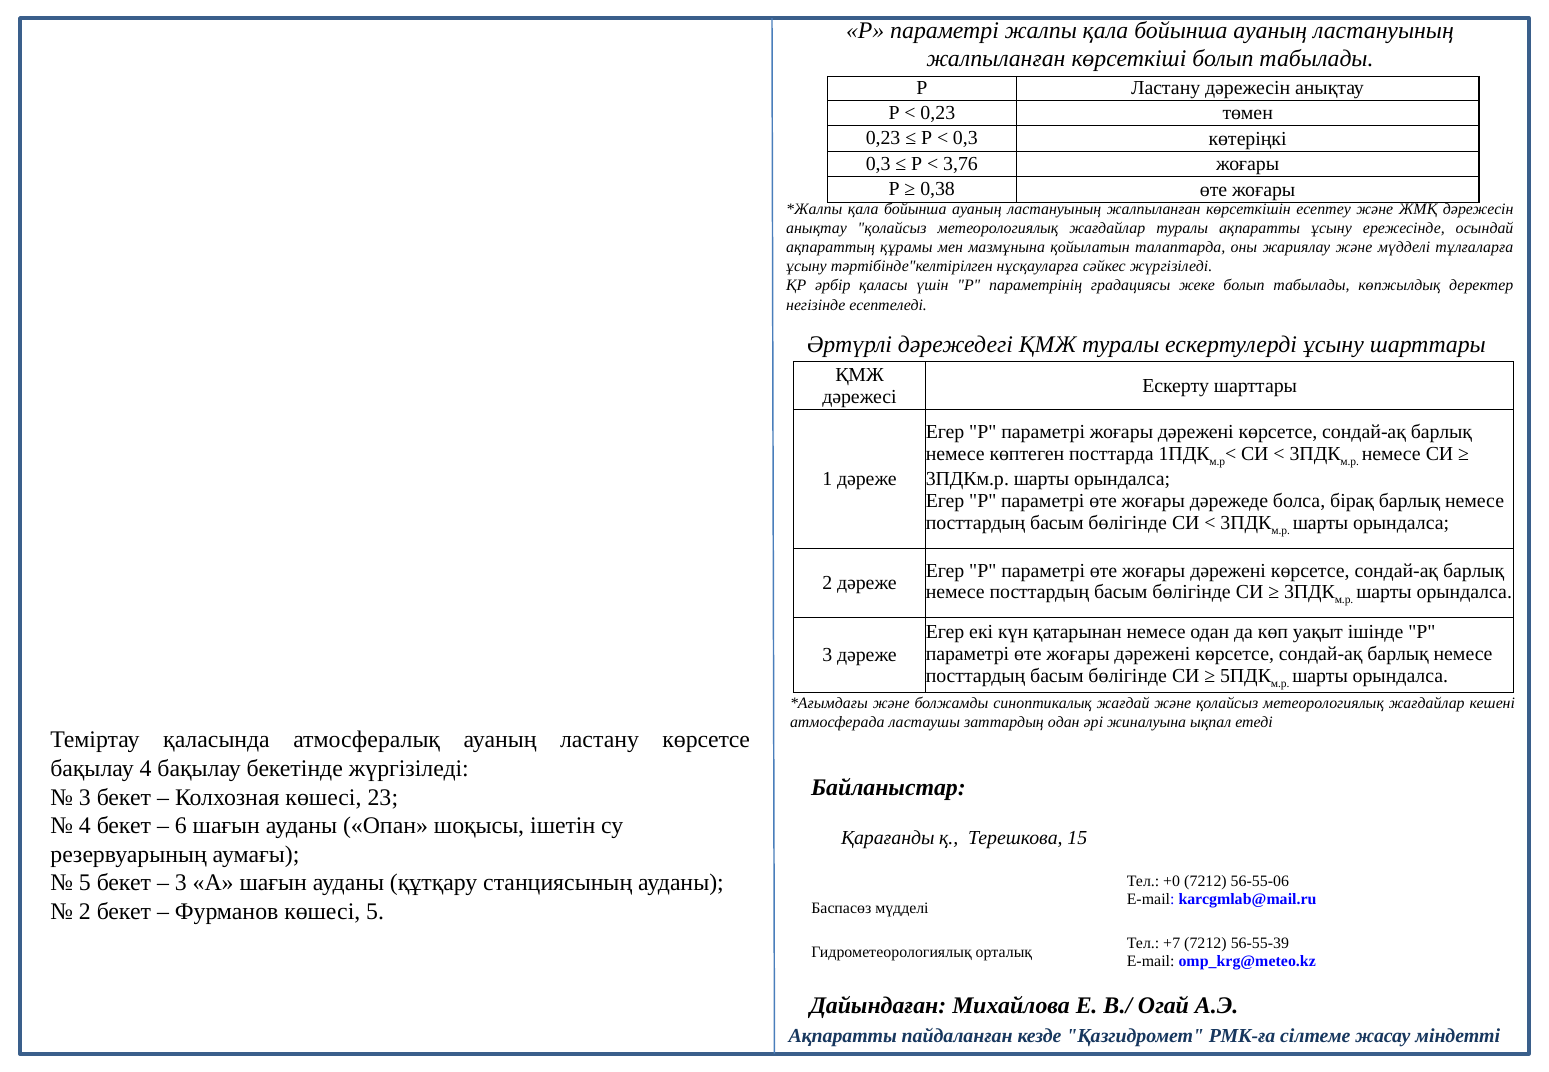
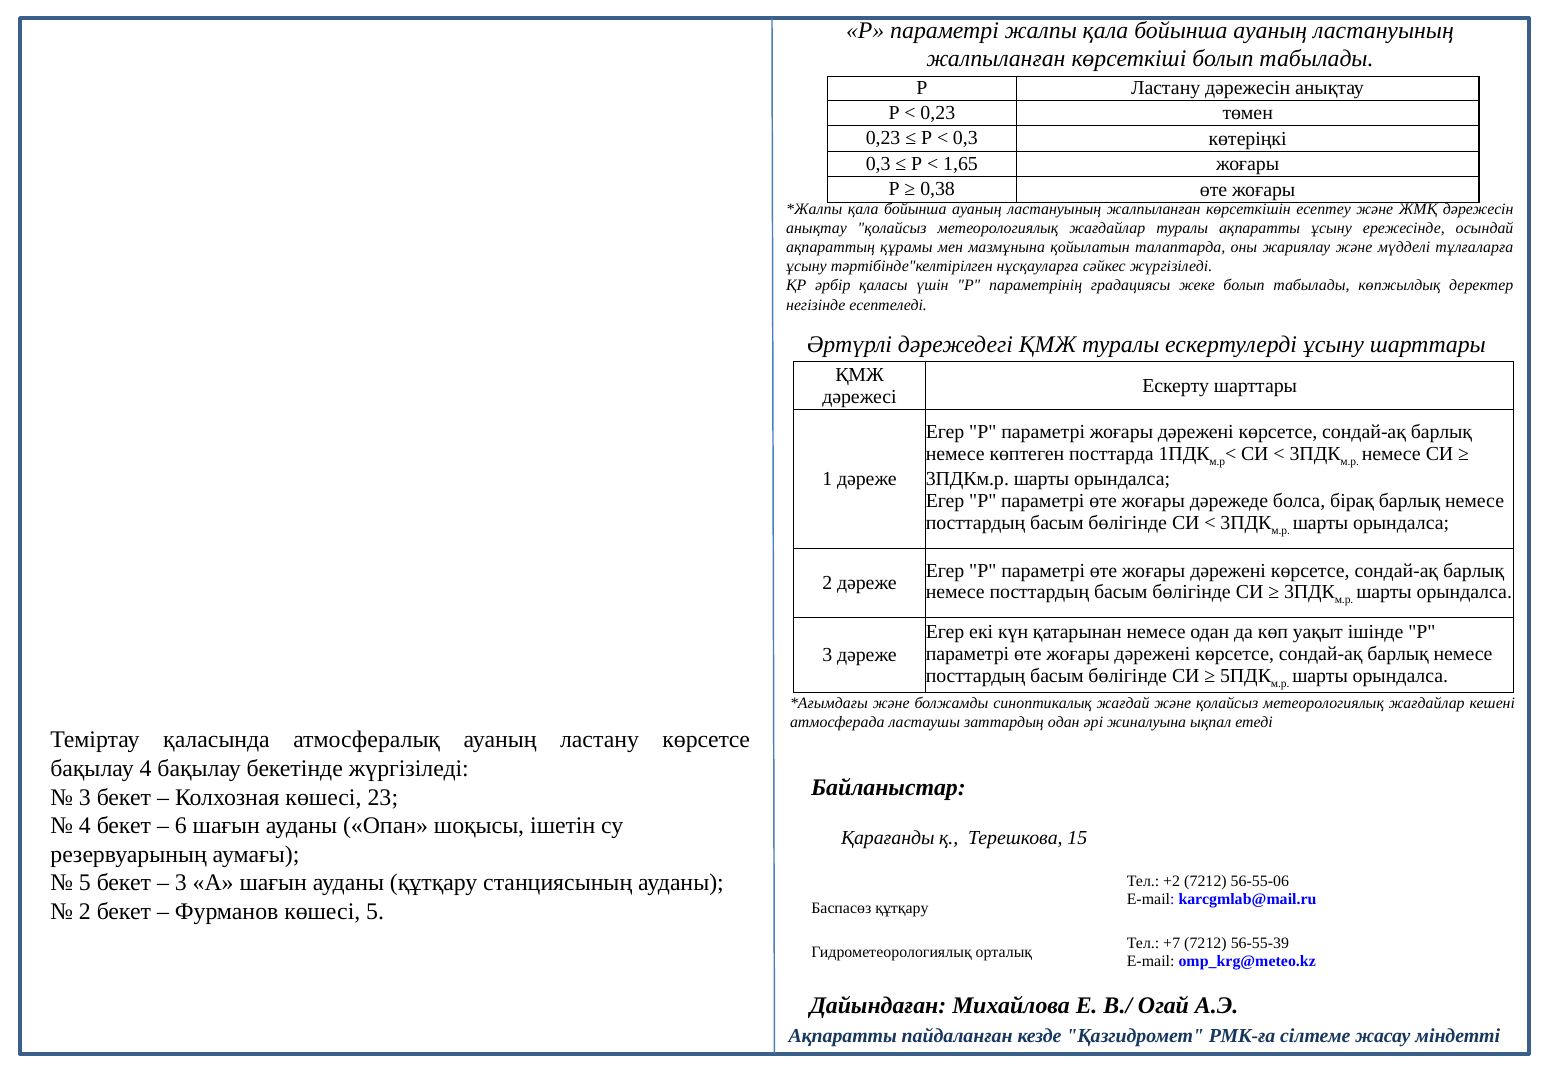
3,76: 3,76 -> 1,65 (961, 164)
+0: +0 -> +2 (1172, 882)
Баспасөз мүдделі: мүдделі -> құтқару (902, 909)
